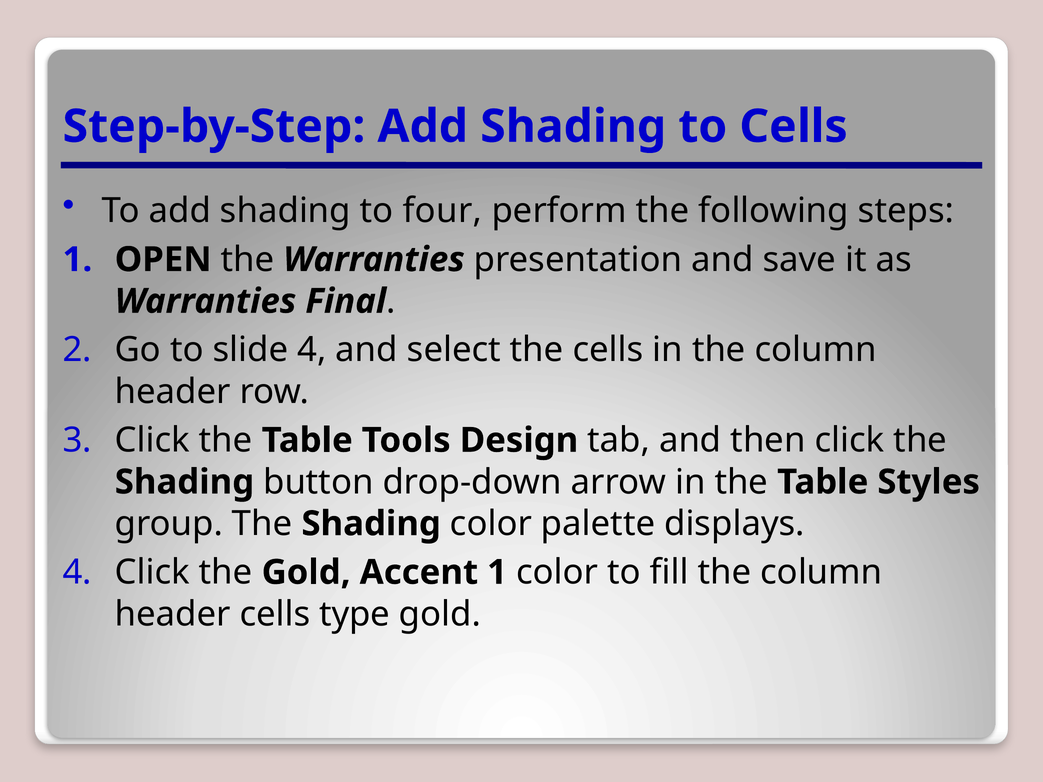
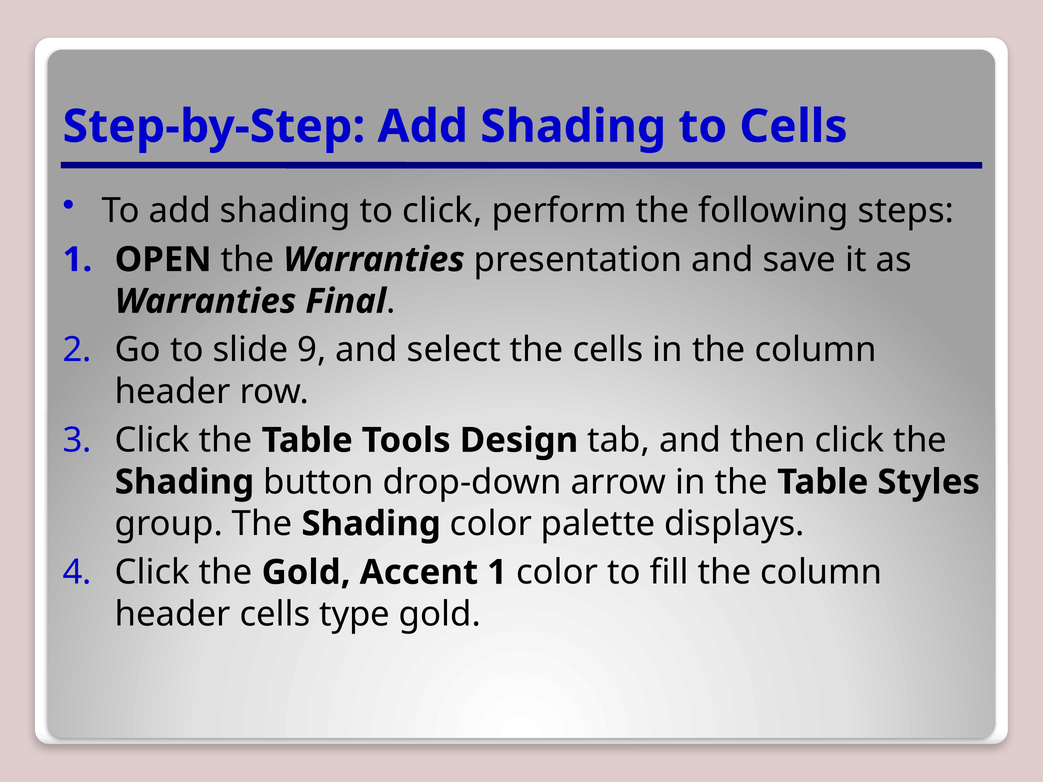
to four: four -> click (442, 211)
slide 4: 4 -> 9 (312, 350)
